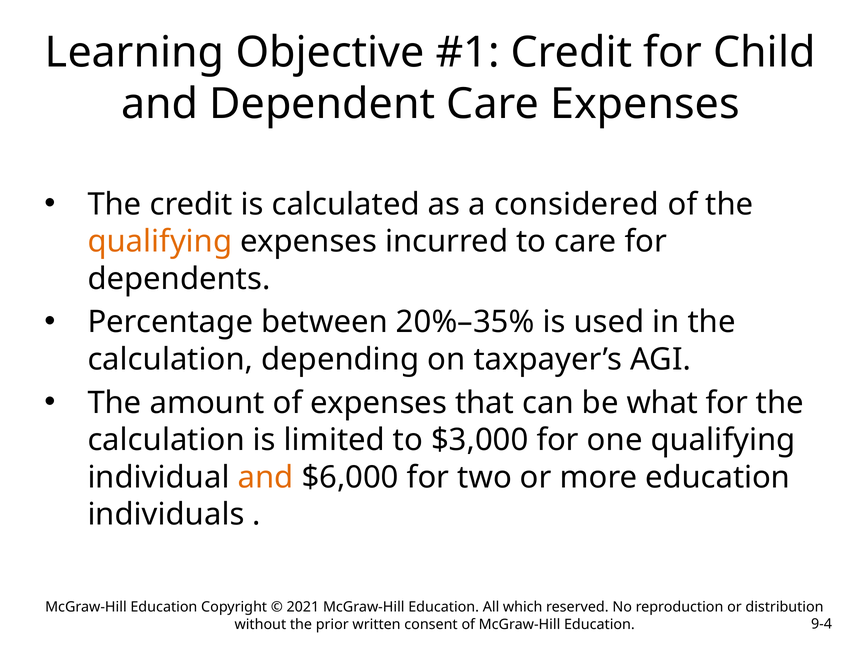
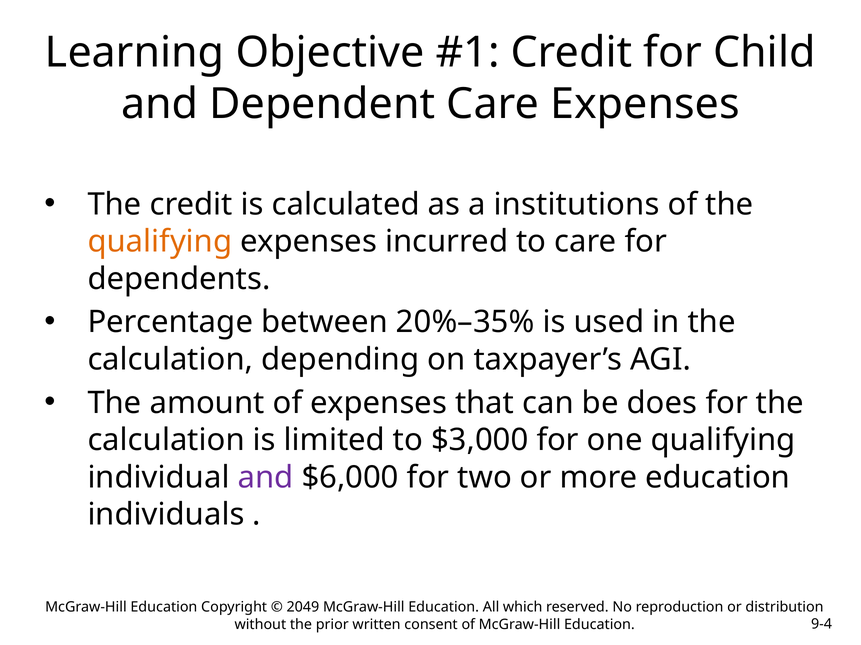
considered: considered -> institutions (577, 205)
what: what -> does (662, 403)
and colour: orange -> purple (265, 478)
2021: 2021 -> 2049 (303, 608)
